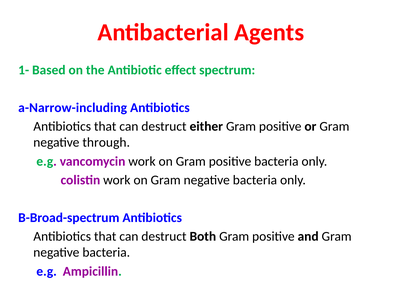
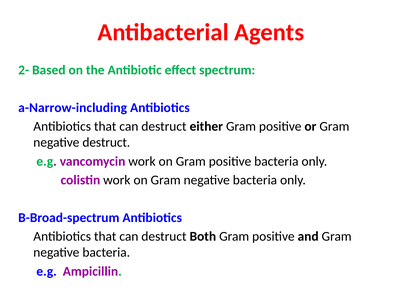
1-: 1- -> 2- (24, 70)
negative through: through -> destruct (106, 142)
